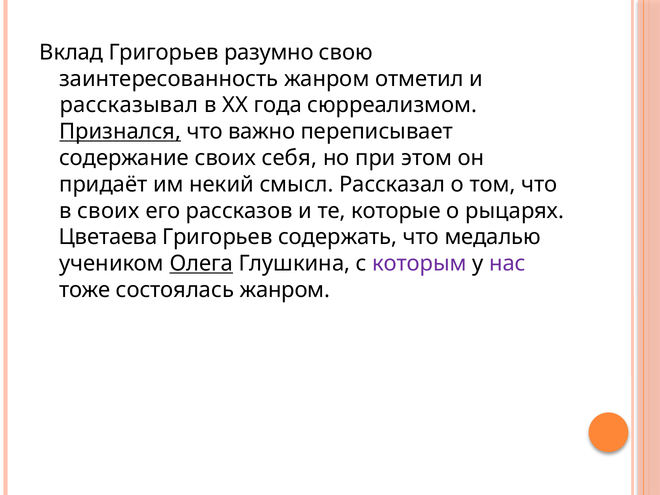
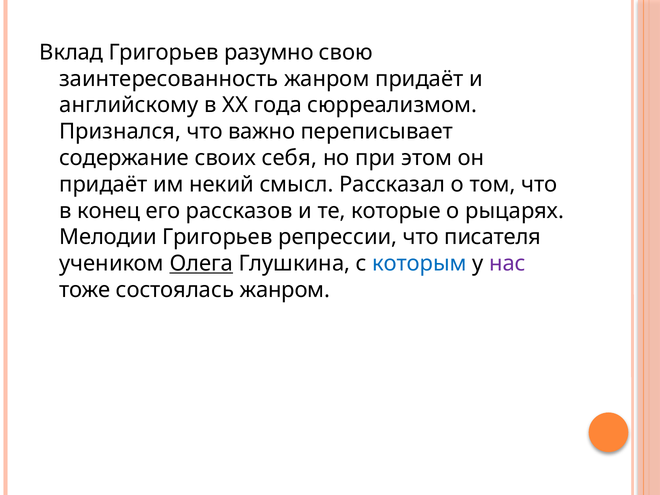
жанром отметил: отметил -> придаёт (419, 79)
рассказывал: рассказывал -> английскому (129, 105)
Признался underline: present -> none (120, 132)
в своих: своих -> конец (109, 211)
Цветаева: Цветаева -> Мелодии (108, 237)
содержать: содержать -> репрессии (338, 237)
медалью: медалью -> писателя (493, 237)
которым colour: purple -> blue (420, 264)
